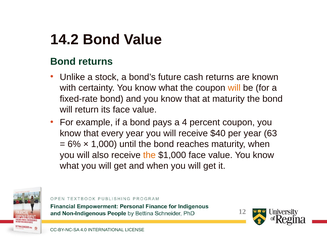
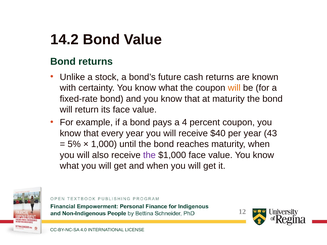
63: 63 -> 43 (270, 133)
6%: 6% -> 5% (74, 144)
the colour: orange -> purple (149, 155)
